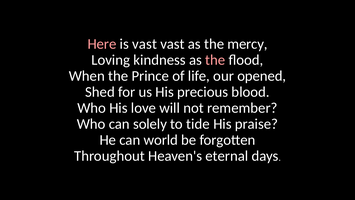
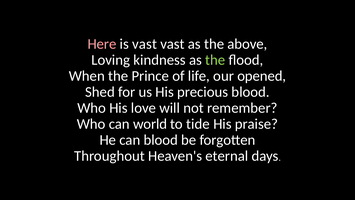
mercy: mercy -> above (247, 44)
the colour: pink -> light green (215, 60)
solely: solely -> world (150, 124)
can world: world -> blood (161, 140)
